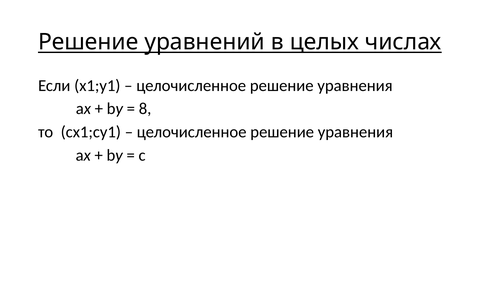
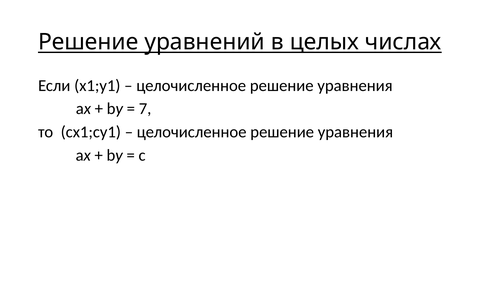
8: 8 -> 7 (145, 109)
